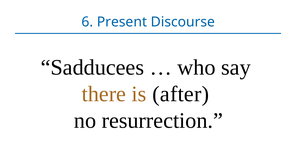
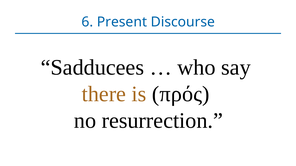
after: after -> πρός (181, 94)
